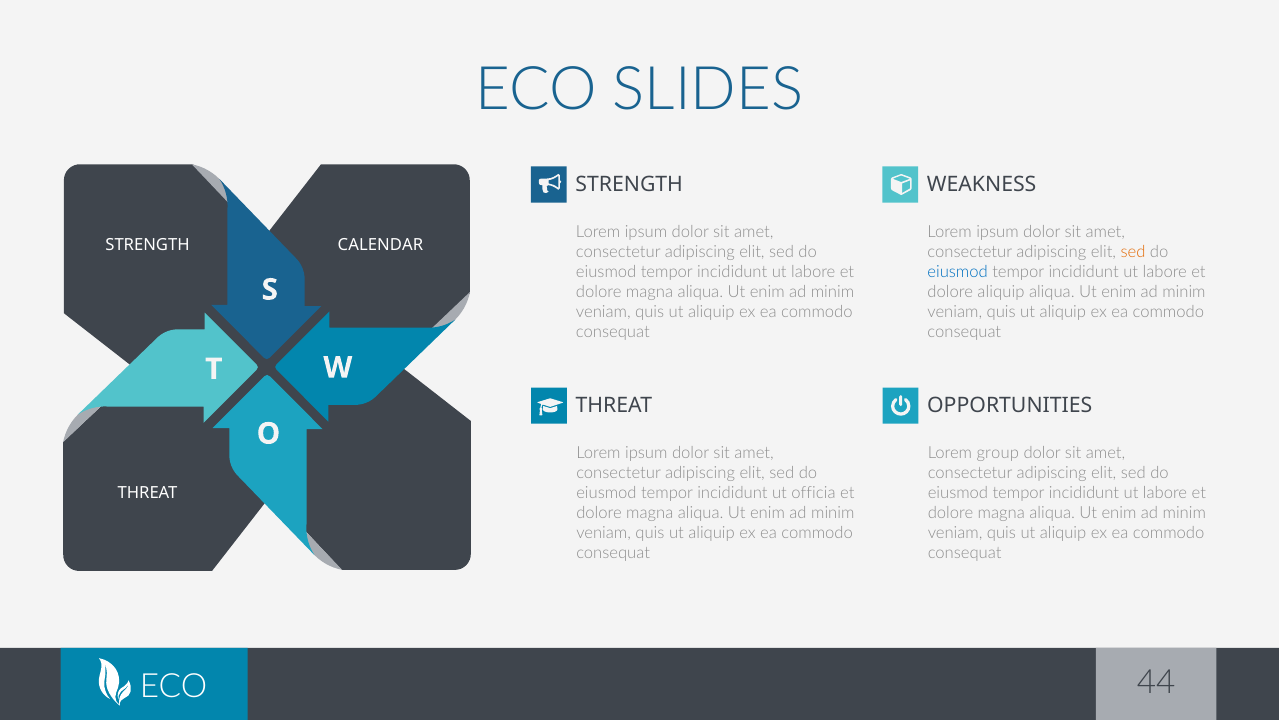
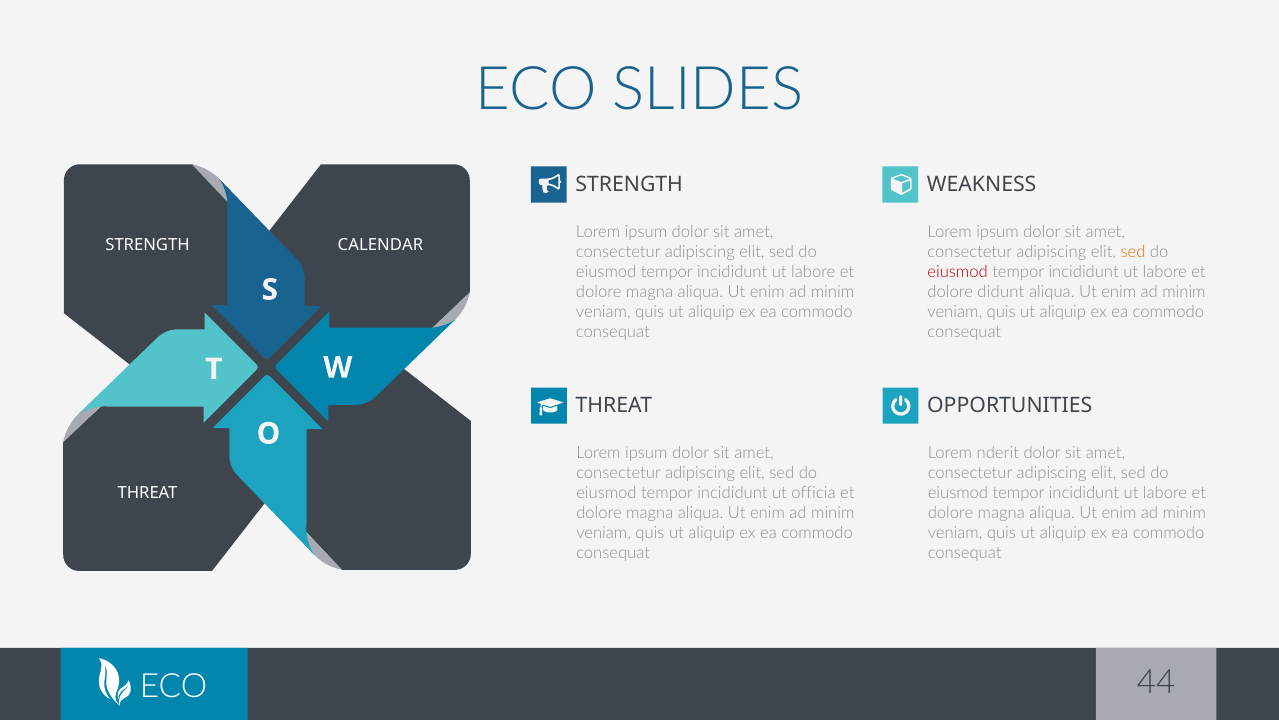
eiusmod colour: blue -> red (958, 272)
dolore aliquip: aliquip -> didunt (1001, 292)
group: group -> nderit (998, 453)
